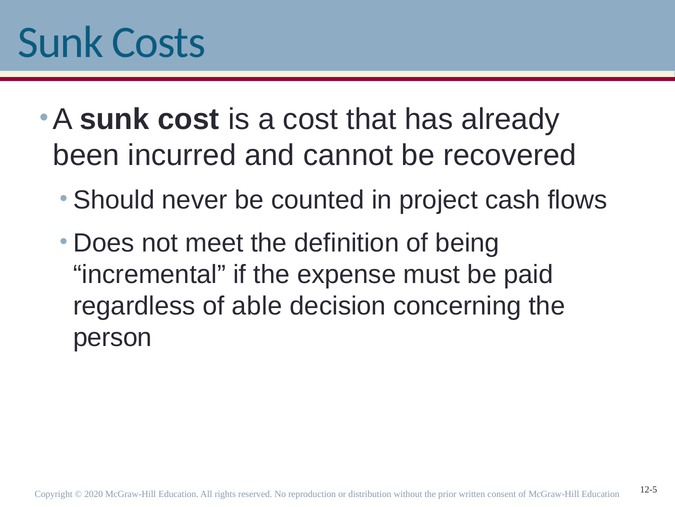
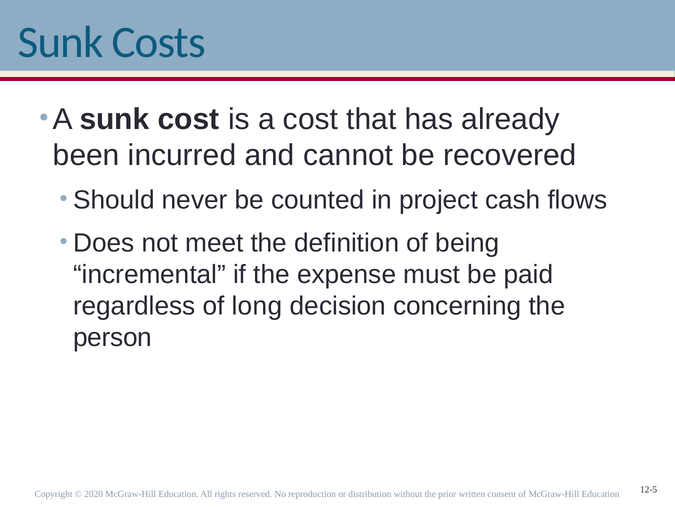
able: able -> long (257, 306)
